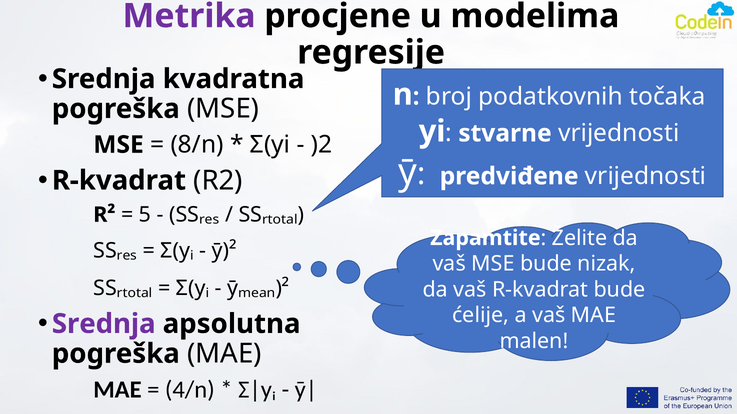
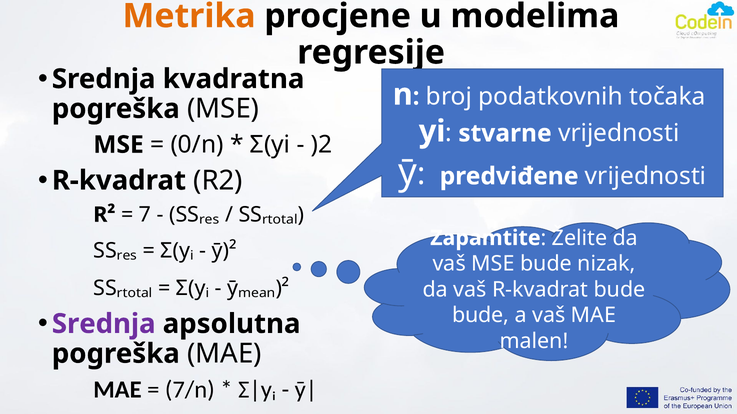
Metrika colour: purple -> orange (189, 16)
8/n: 8/n -> 0/n (197, 145)
5: 5 -> 7 (145, 215)
ćelije: ćelije -> bude (481, 316)
4/n: 4/n -> 7/n (190, 390)
